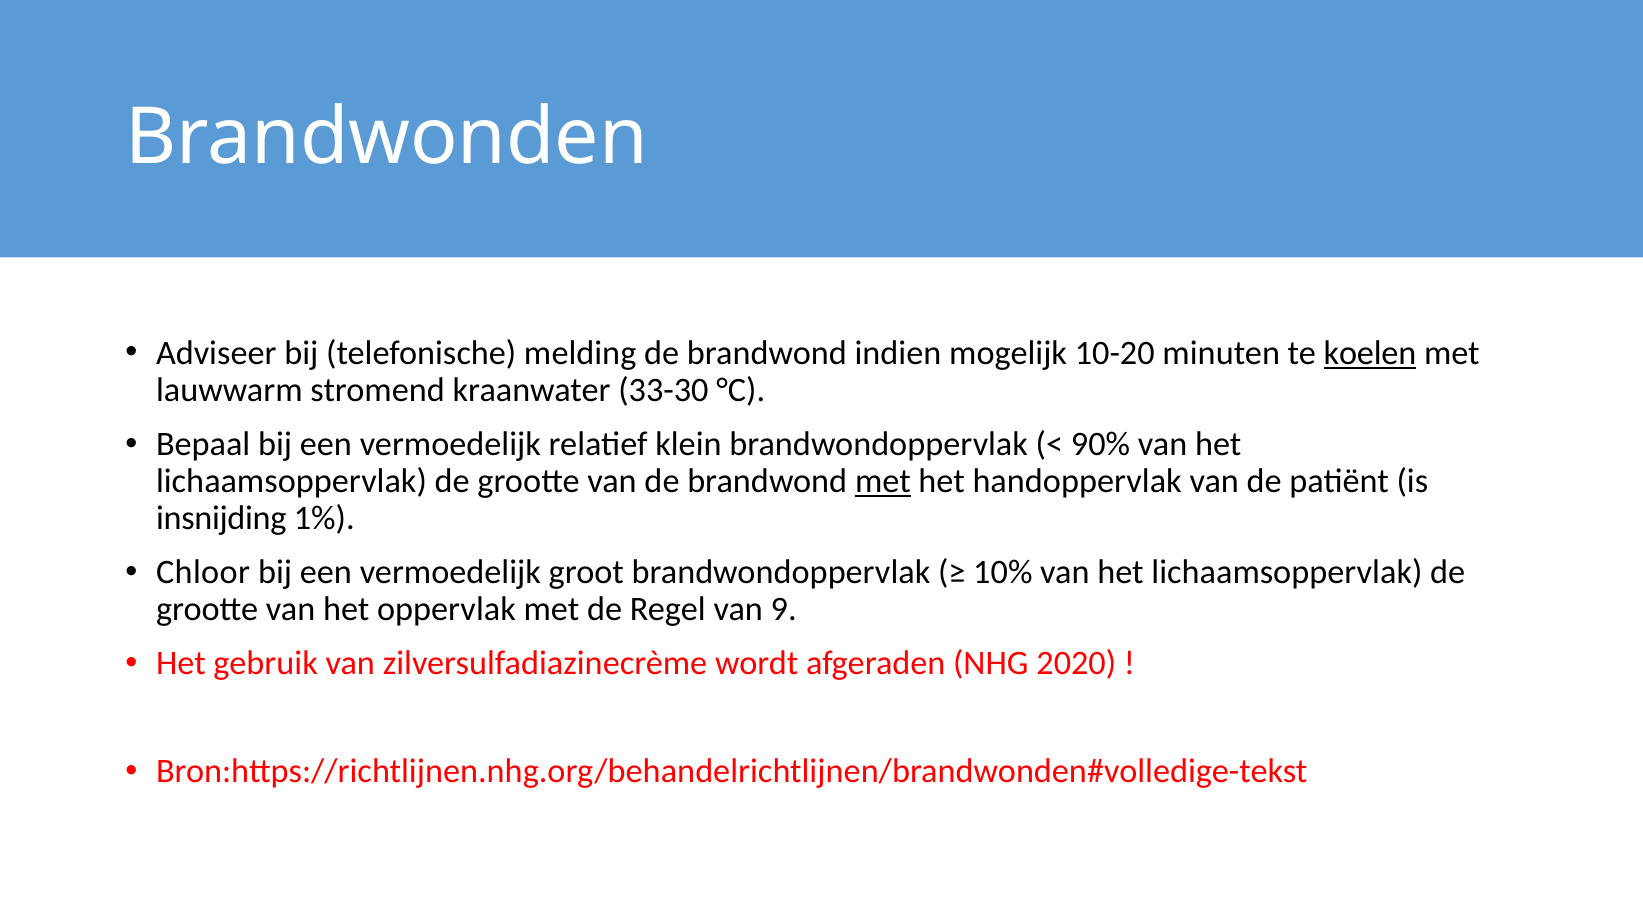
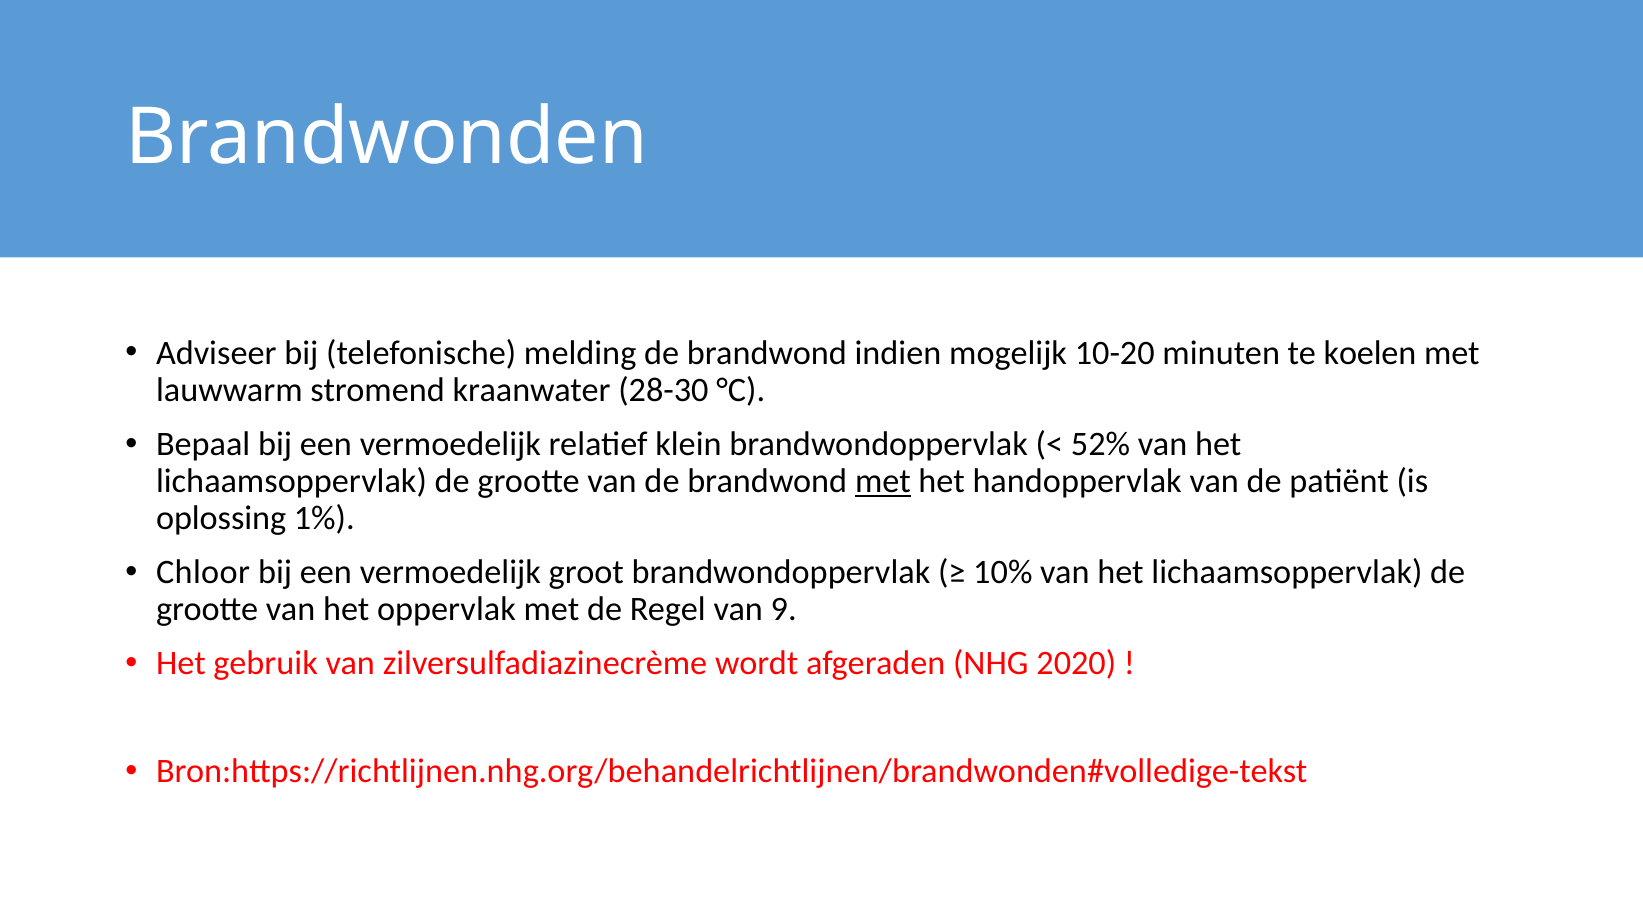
koelen underline: present -> none (1370, 353)
33-30: 33-30 -> 28-30 (663, 390)
90%: 90% -> 52% (1100, 444)
insnijding: insnijding -> oplossing (221, 518)
